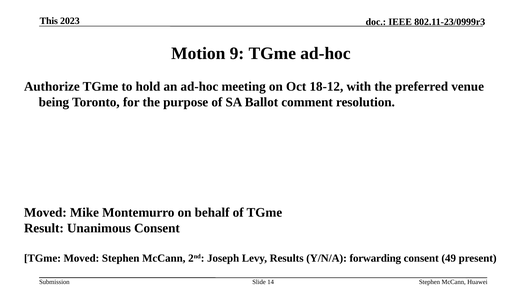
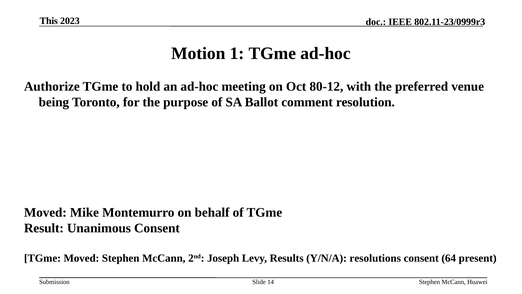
9: 9 -> 1 (237, 53)
18-12: 18-12 -> 80-12 (326, 86)
forwarding: forwarding -> resolutions (375, 258)
49: 49 -> 64 (449, 258)
